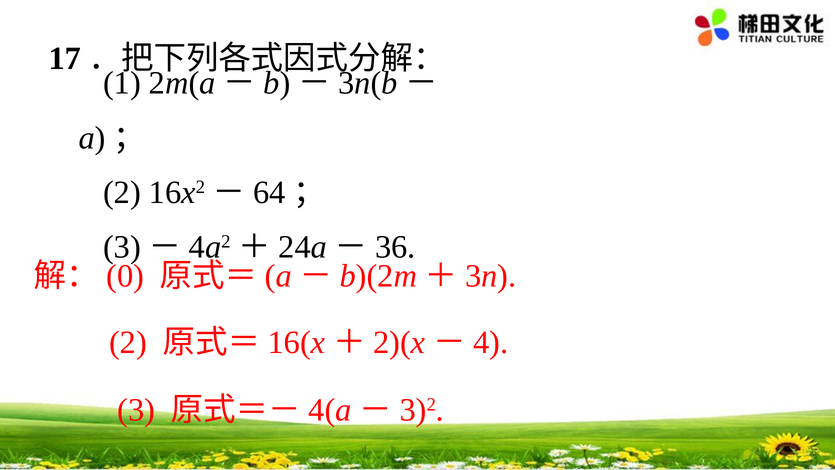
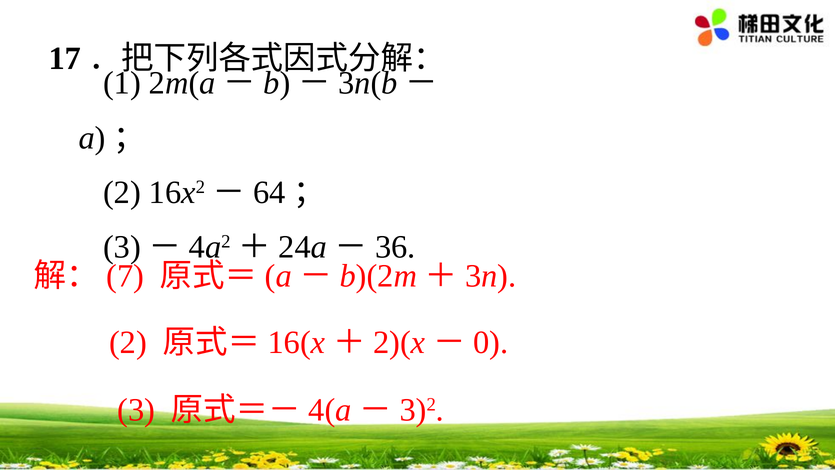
0: 0 -> 7 (125, 276)
4: 4 -> 0 (491, 343)
